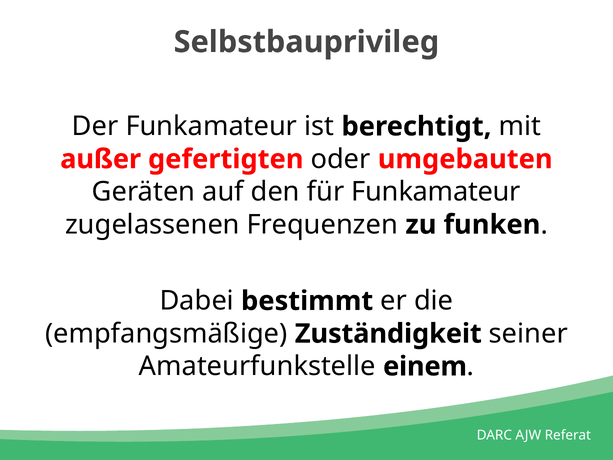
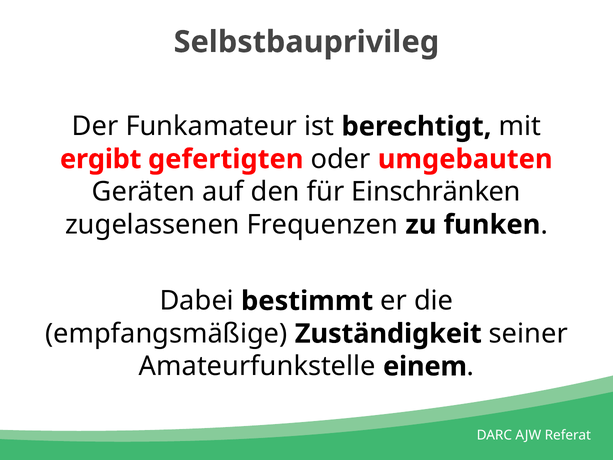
außer: außer -> ergibt (101, 159)
für Funkamateur: Funkamateur -> Einschränken (436, 192)
